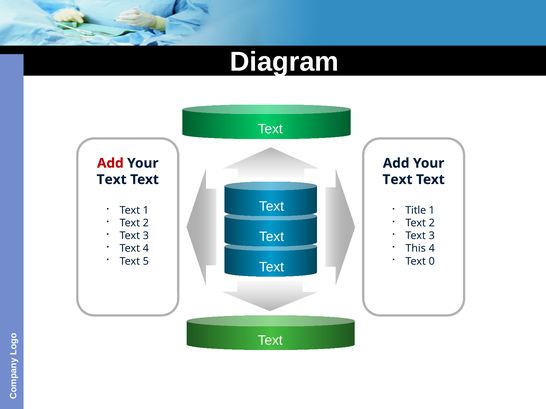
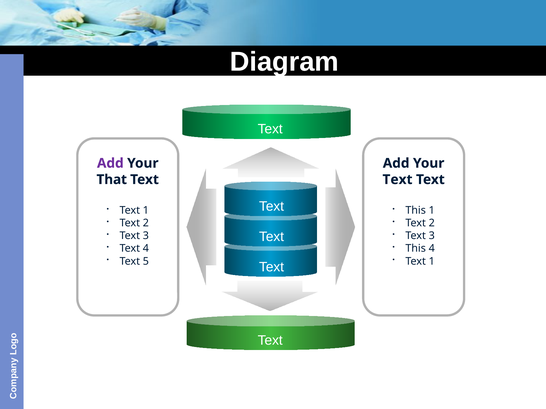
Add colour: red -> purple (110, 163)
Text: Text -> That (112, 180)
Title: Title -> This (416, 211)
0: 0 -> 1 (432, 261)
